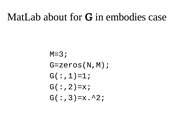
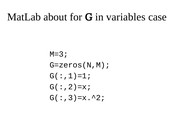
embodies: embodies -> variables (126, 17)
